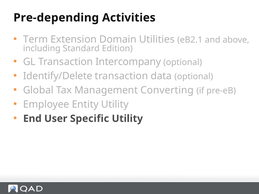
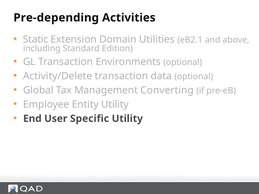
Term: Term -> Static (36, 39)
Intercompany: Intercompany -> Environments (128, 62)
Identify/Delete: Identify/Delete -> Activity/Delete (58, 76)
